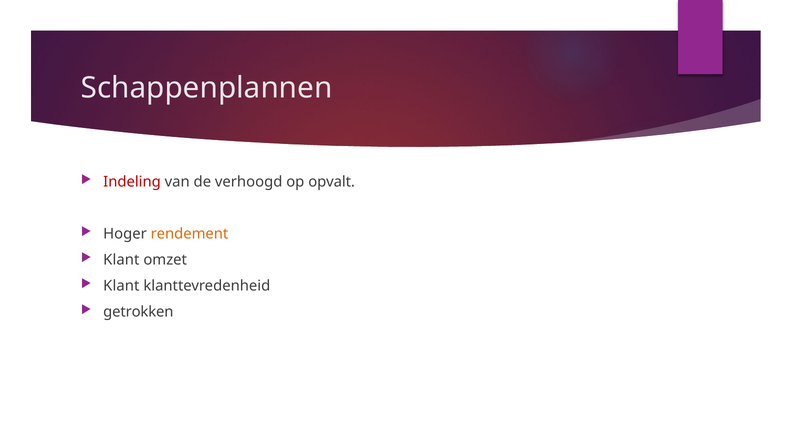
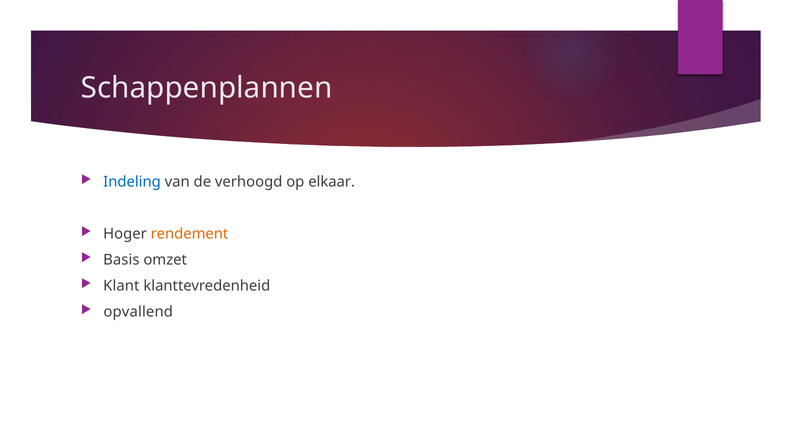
Indeling colour: red -> blue (132, 182)
opvalt: opvalt -> elkaar (332, 182)
Klant: Klant -> Basis (121, 260)
getrokken: getrokken -> opvallend (138, 312)
